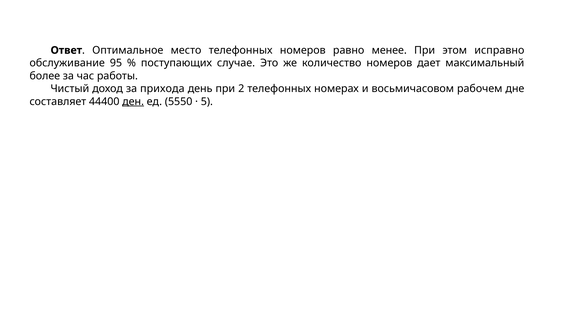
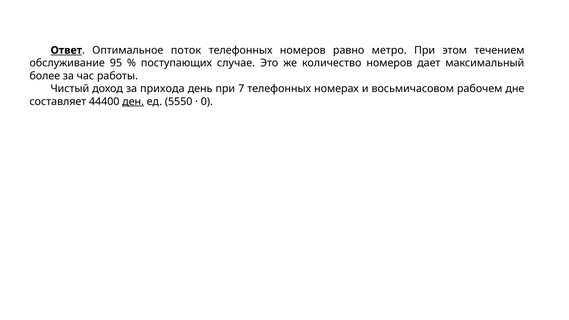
Ответ underline: none -> present (66, 50)
место: место -> поток (186, 50)
менее: менее -> метро (389, 50)
исправно: исправно -> течением (499, 50)
2: 2 -> 7 (241, 89)
5: 5 -> 0 (207, 102)
